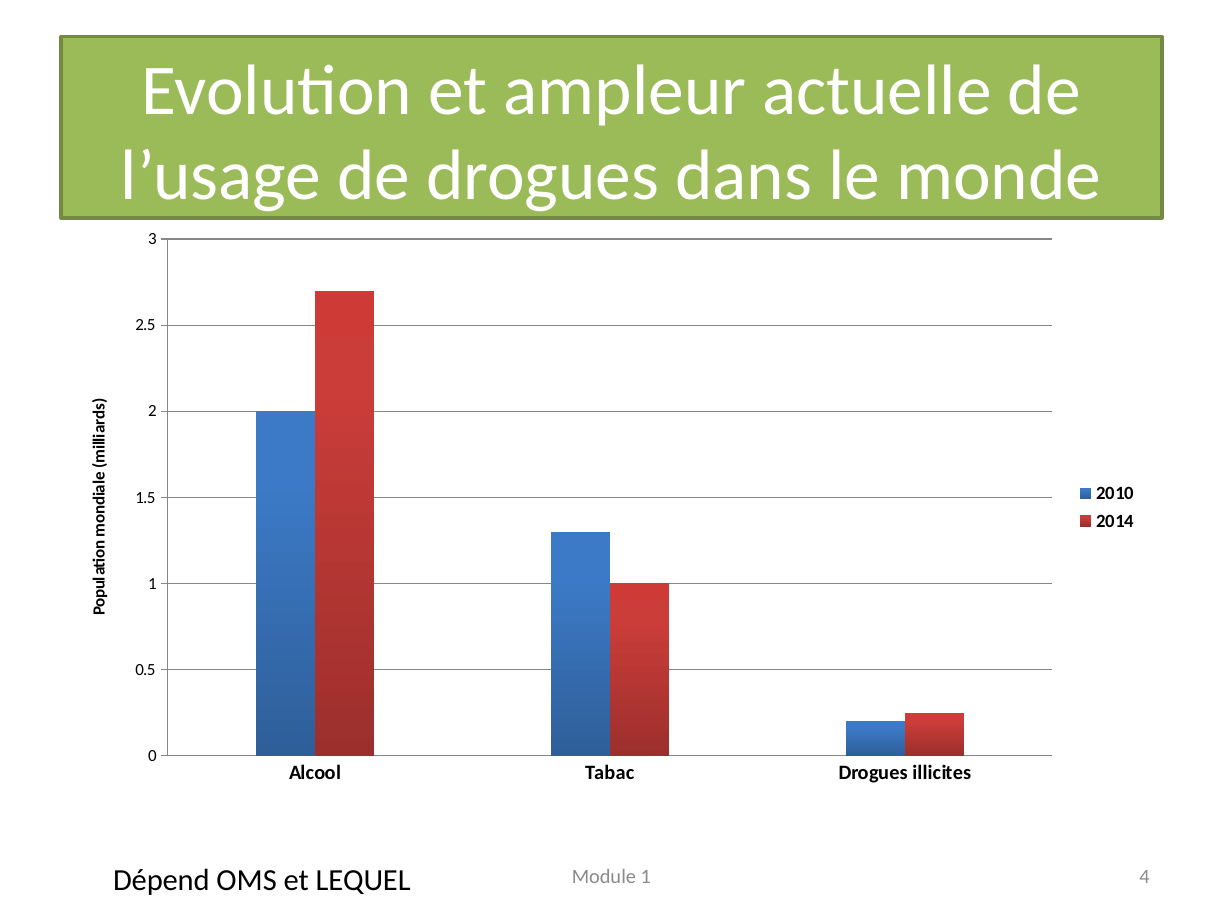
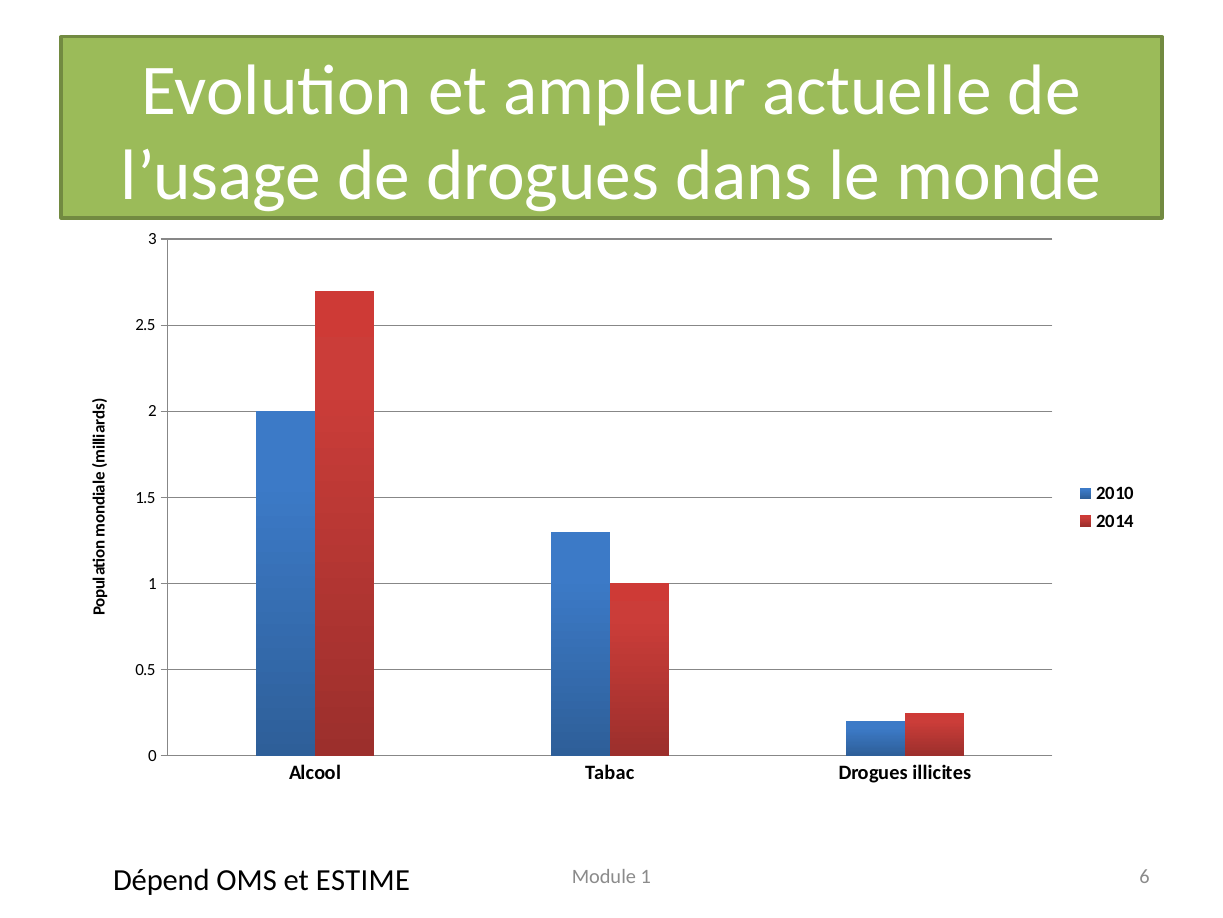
LEQUEL: LEQUEL -> ESTIME (363, 880)
4: 4 -> 6 (1145, 876)
